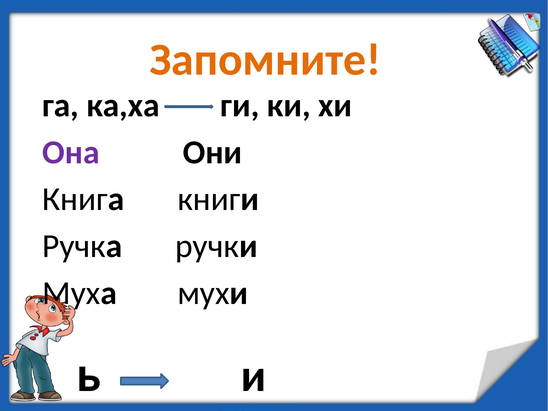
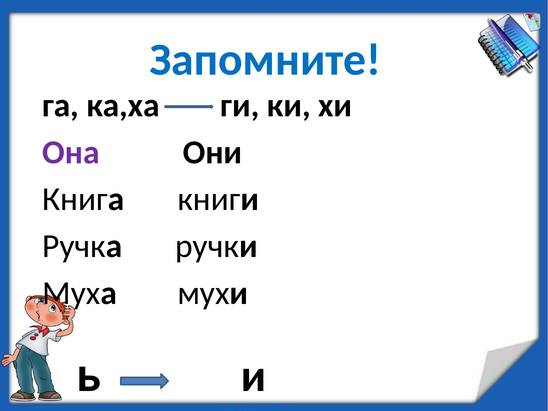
Запомните colour: orange -> blue (265, 60)
